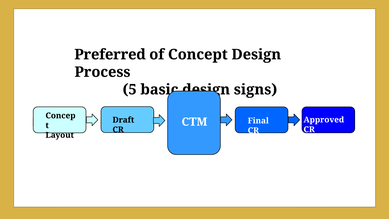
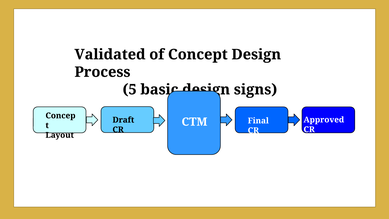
Preferred: Preferred -> Validated (110, 54)
